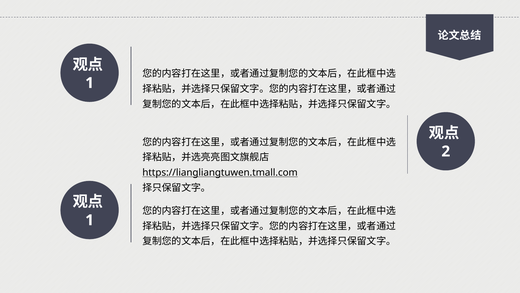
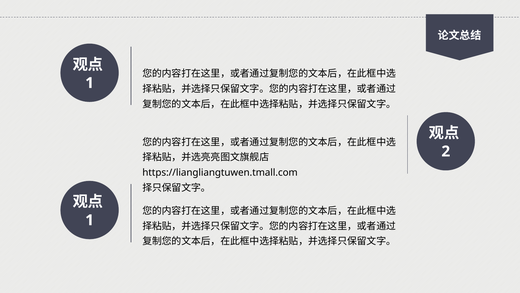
https://liangliangtuwen.tmall.com underline: present -> none (220, 172)
